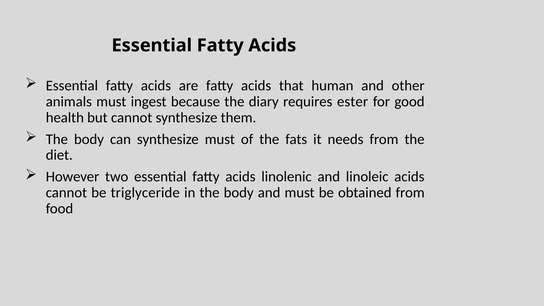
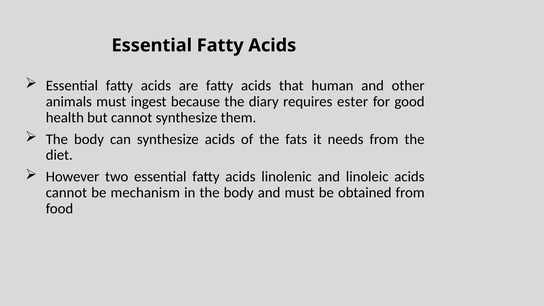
synthesize must: must -> acids (220, 139)
triglyceride: triglyceride -> mechanism (145, 193)
